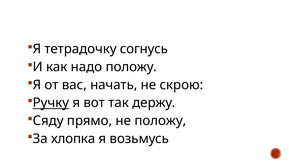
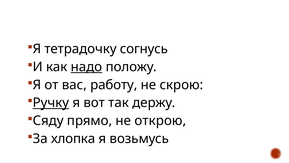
надо underline: none -> present (86, 67)
начать: начать -> работу (114, 85)
не положу: положу -> открою (160, 120)
